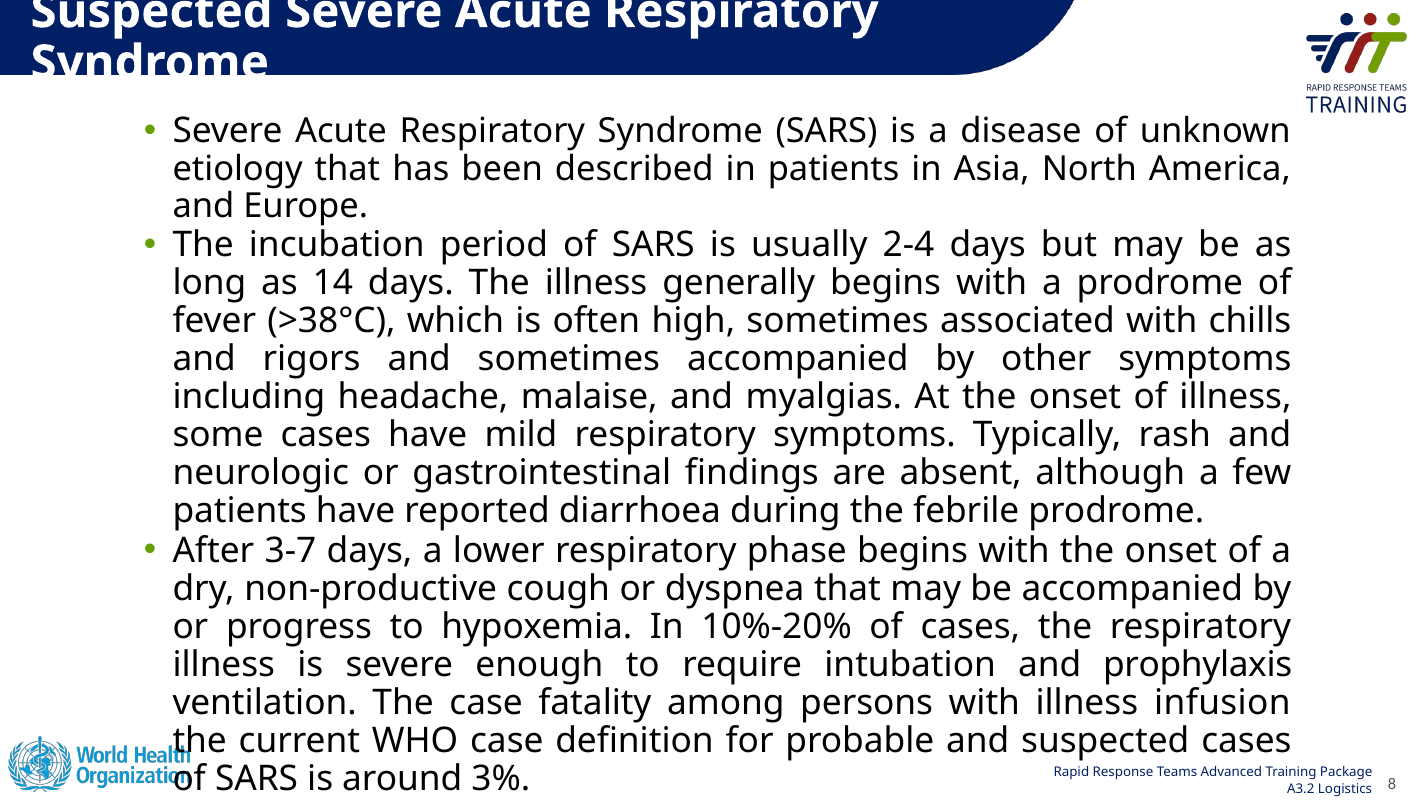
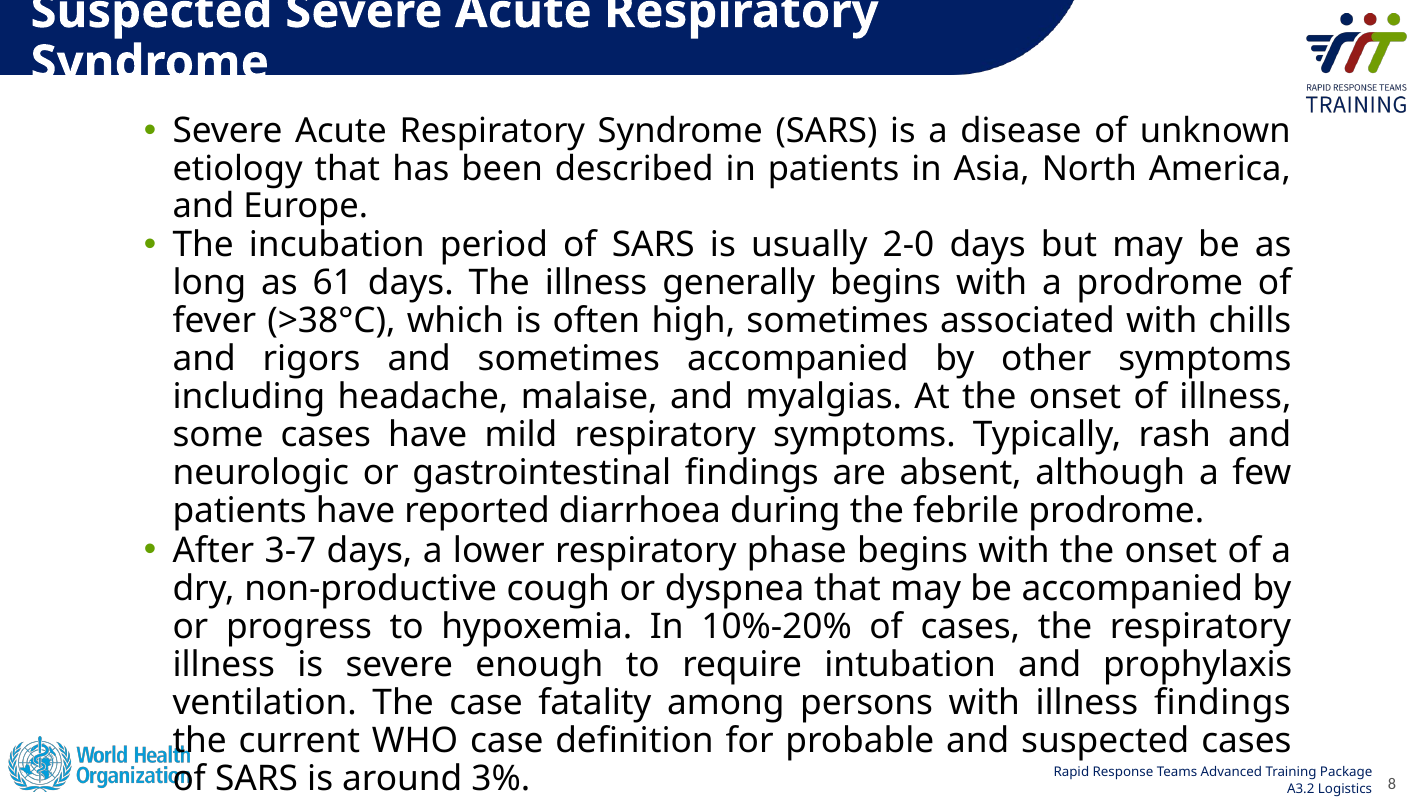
2-4: 2-4 -> 2-0 (908, 245)
14: 14 -> 61 (333, 283)
illness infusion: infusion -> findings (1222, 702)
